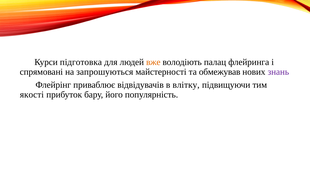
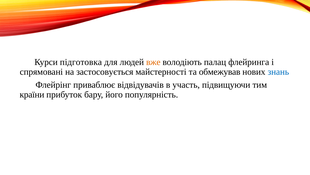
запрошуються: запрошуються -> застосовується (105, 72)
знань colour: purple -> blue (278, 72)
влітку: влітку -> участь (186, 85)
якості: якості -> країни (32, 94)
